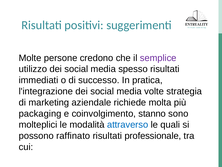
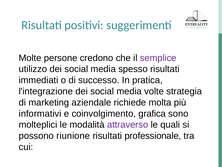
packaging: packaging -> informativi (40, 113)
stanno: stanno -> grafica (152, 113)
attraverso colour: blue -> purple (128, 124)
raffinato: raffinato -> riunione (73, 135)
